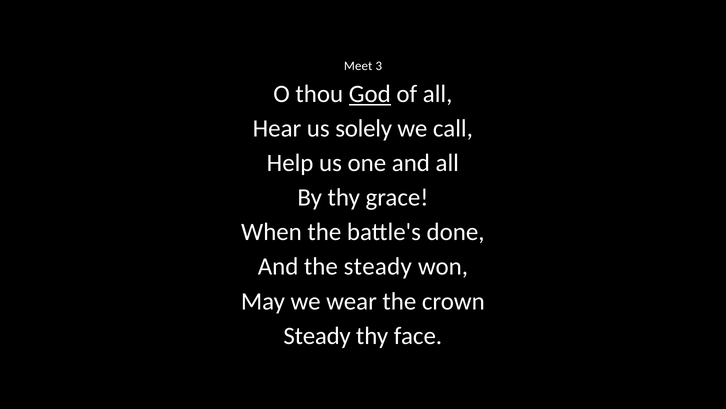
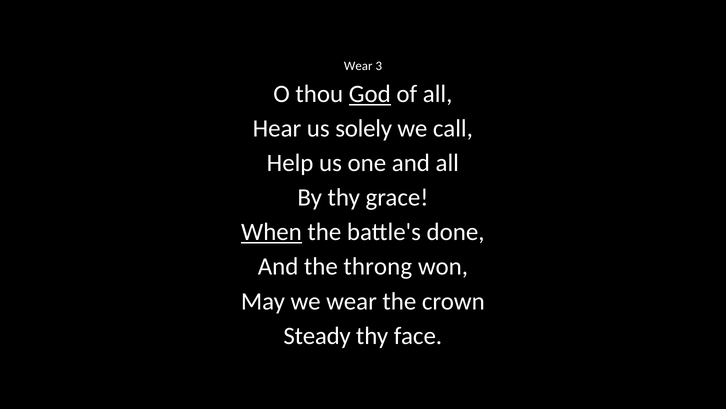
Meet: Meet -> Wear (358, 66)
When underline: none -> present (271, 232)
the steady: steady -> throng (378, 266)
